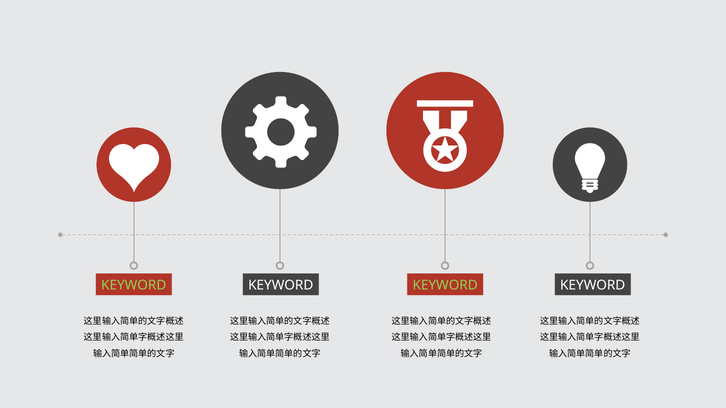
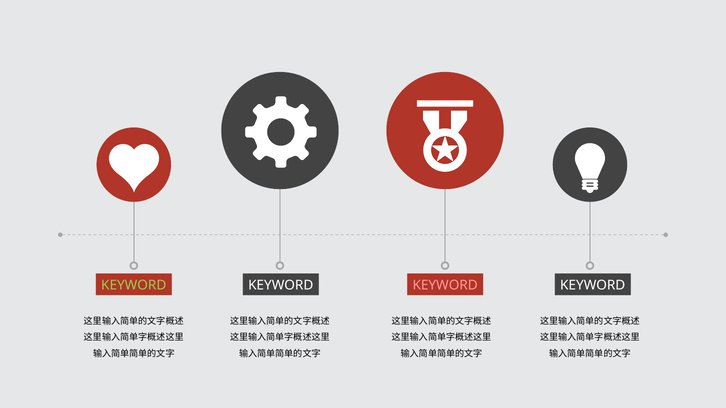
KEYWORD colour: light green -> pink (445, 286)
